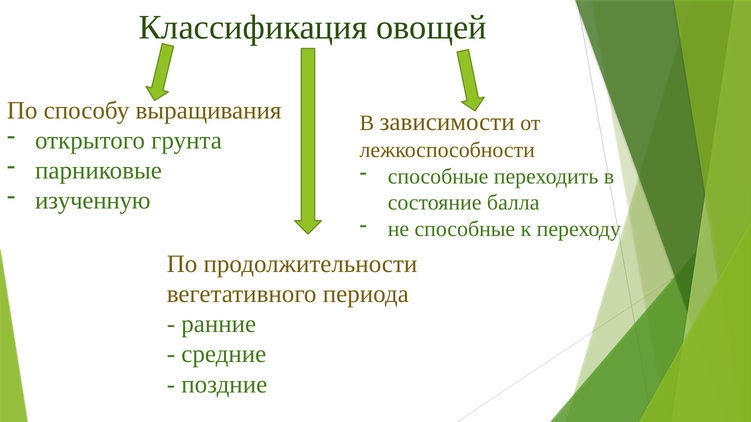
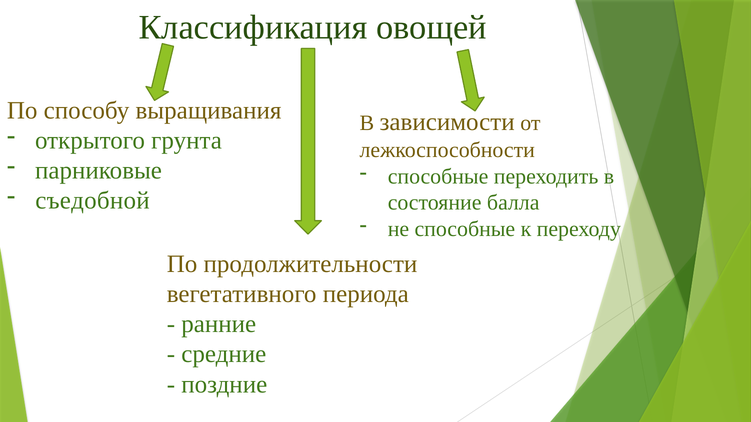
изученную: изученную -> съедобной (93, 201)
